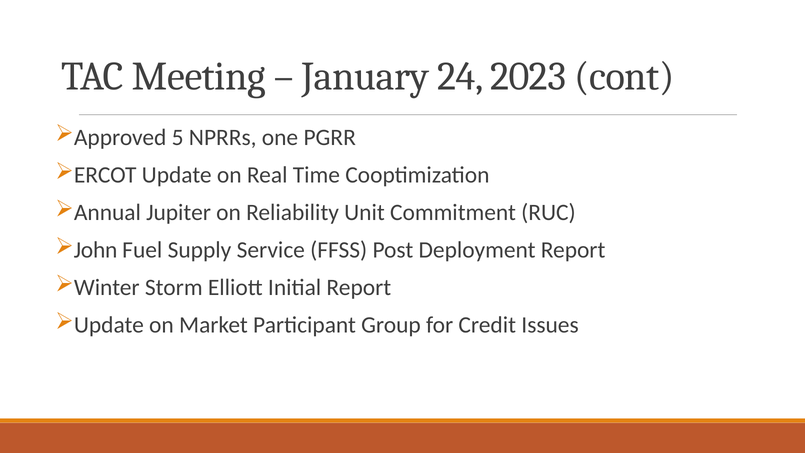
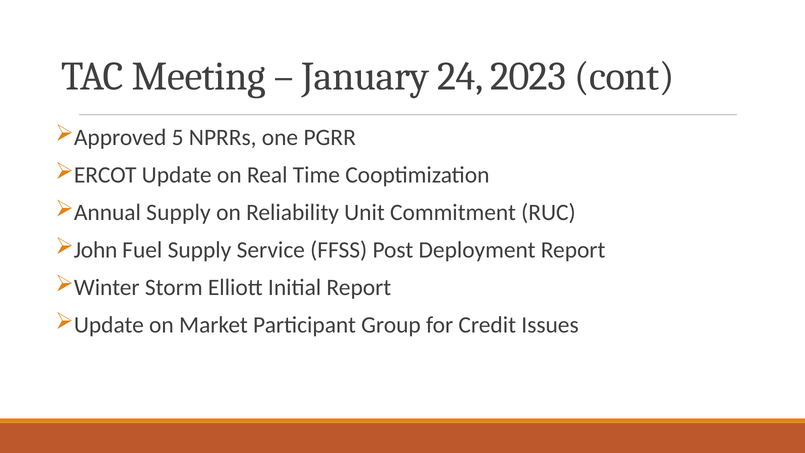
Annual Jupiter: Jupiter -> Supply (178, 212)
